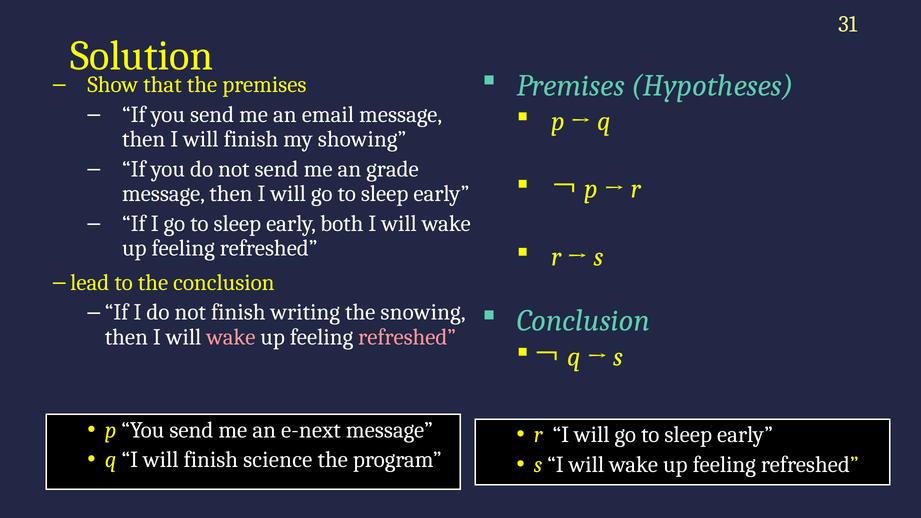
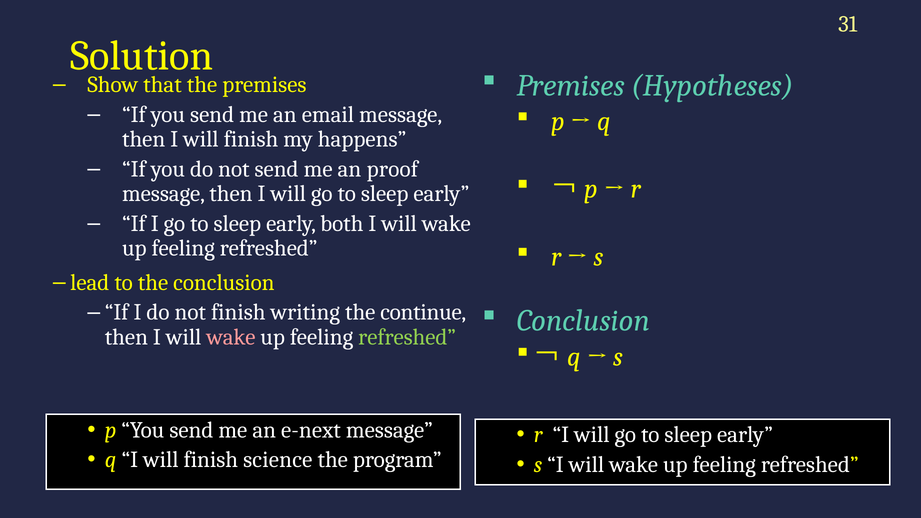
showing: showing -> happens (362, 139)
grade: grade -> proof (392, 169)
snowing: snowing -> continue (423, 312)
refreshed colour: pink -> light green (407, 337)
